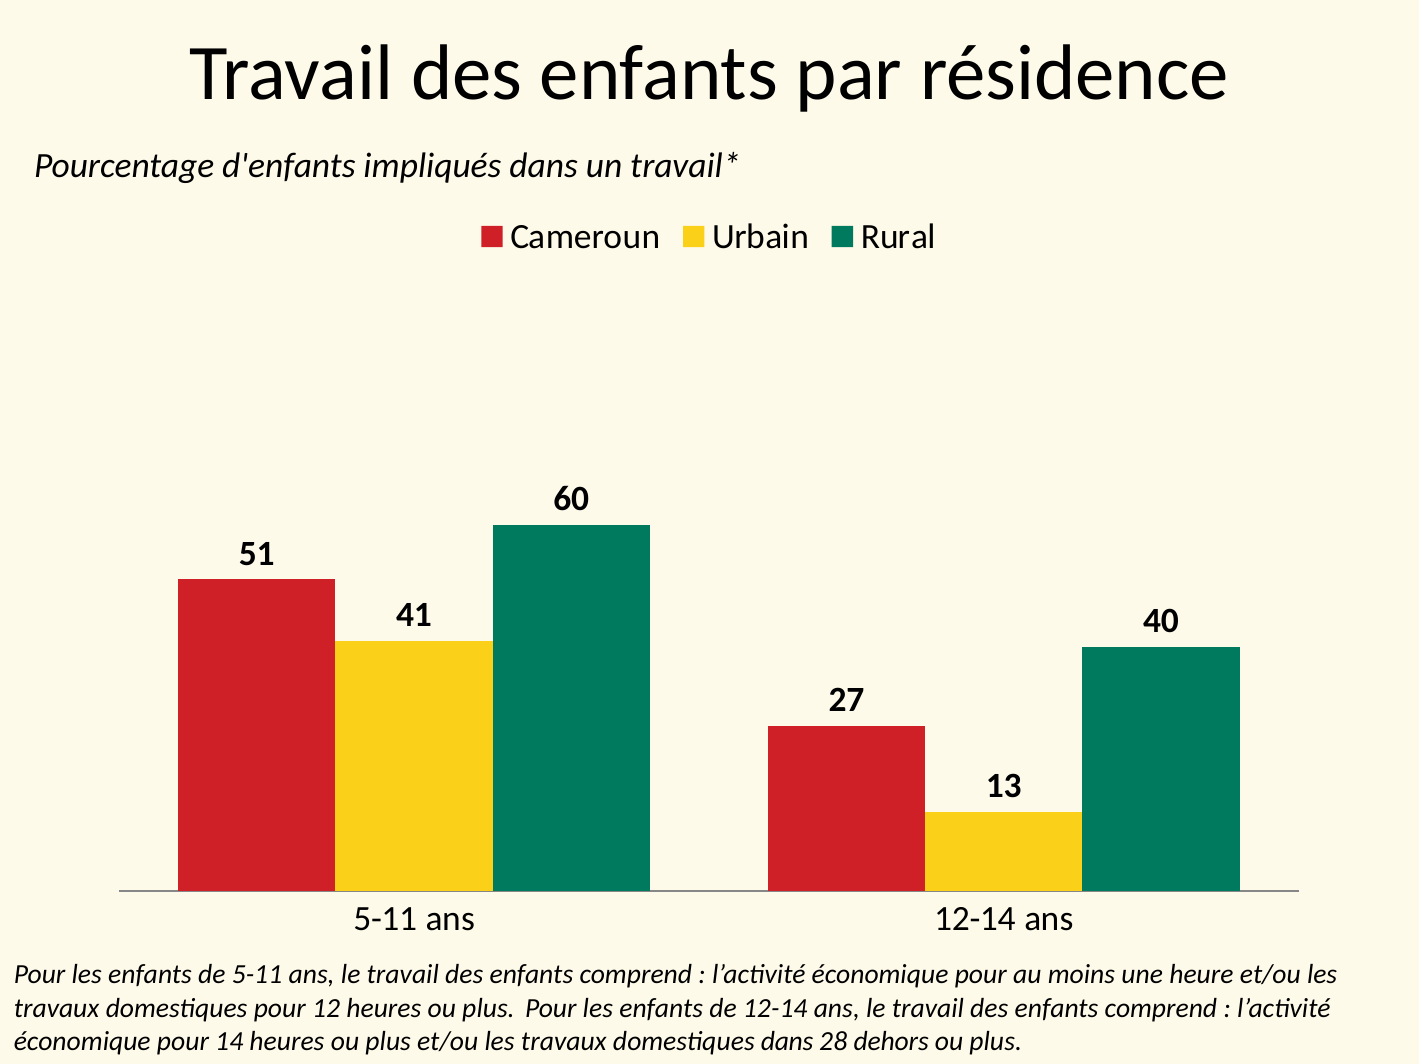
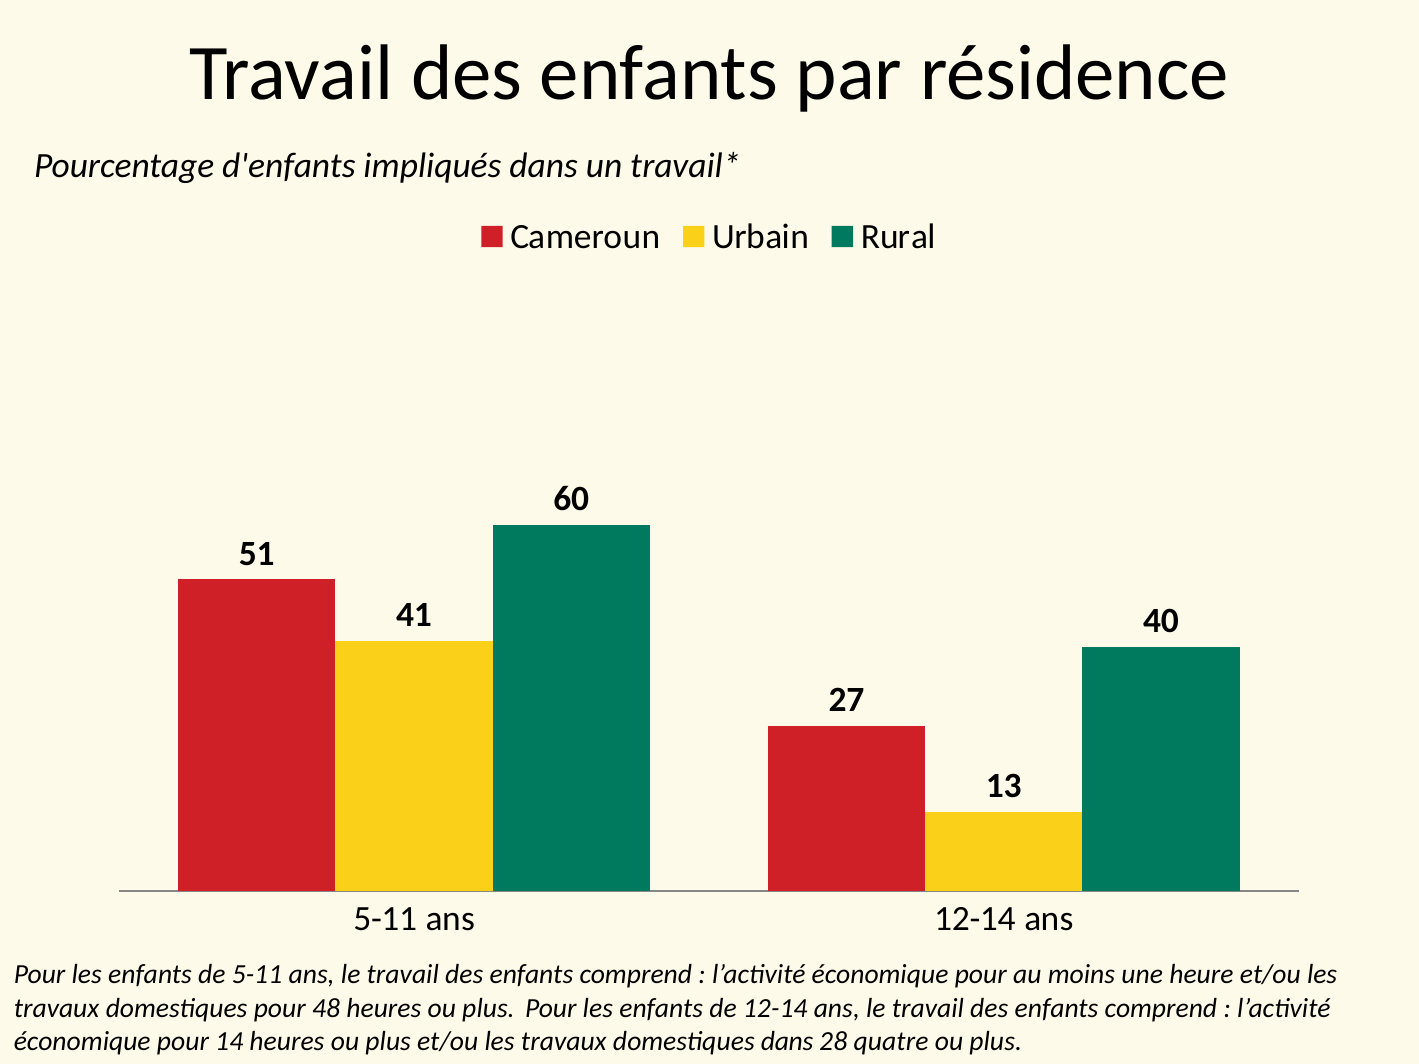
12: 12 -> 48 (326, 1008)
dehors: dehors -> quatre (891, 1041)
